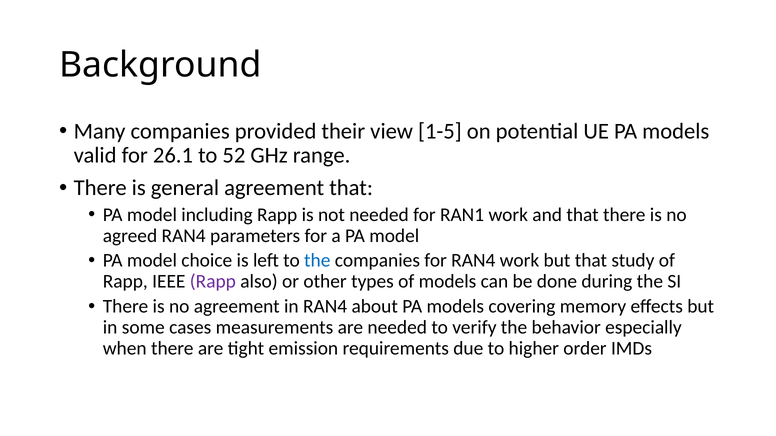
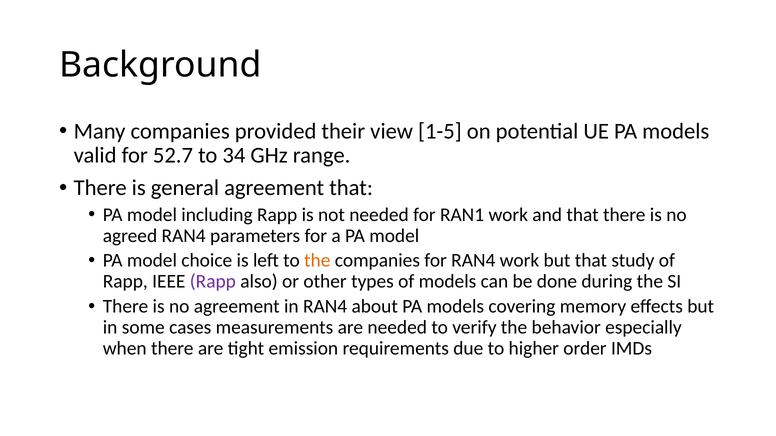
26.1: 26.1 -> 52.7 (173, 156)
52: 52 -> 34 (234, 156)
the colour: blue -> orange (317, 261)
